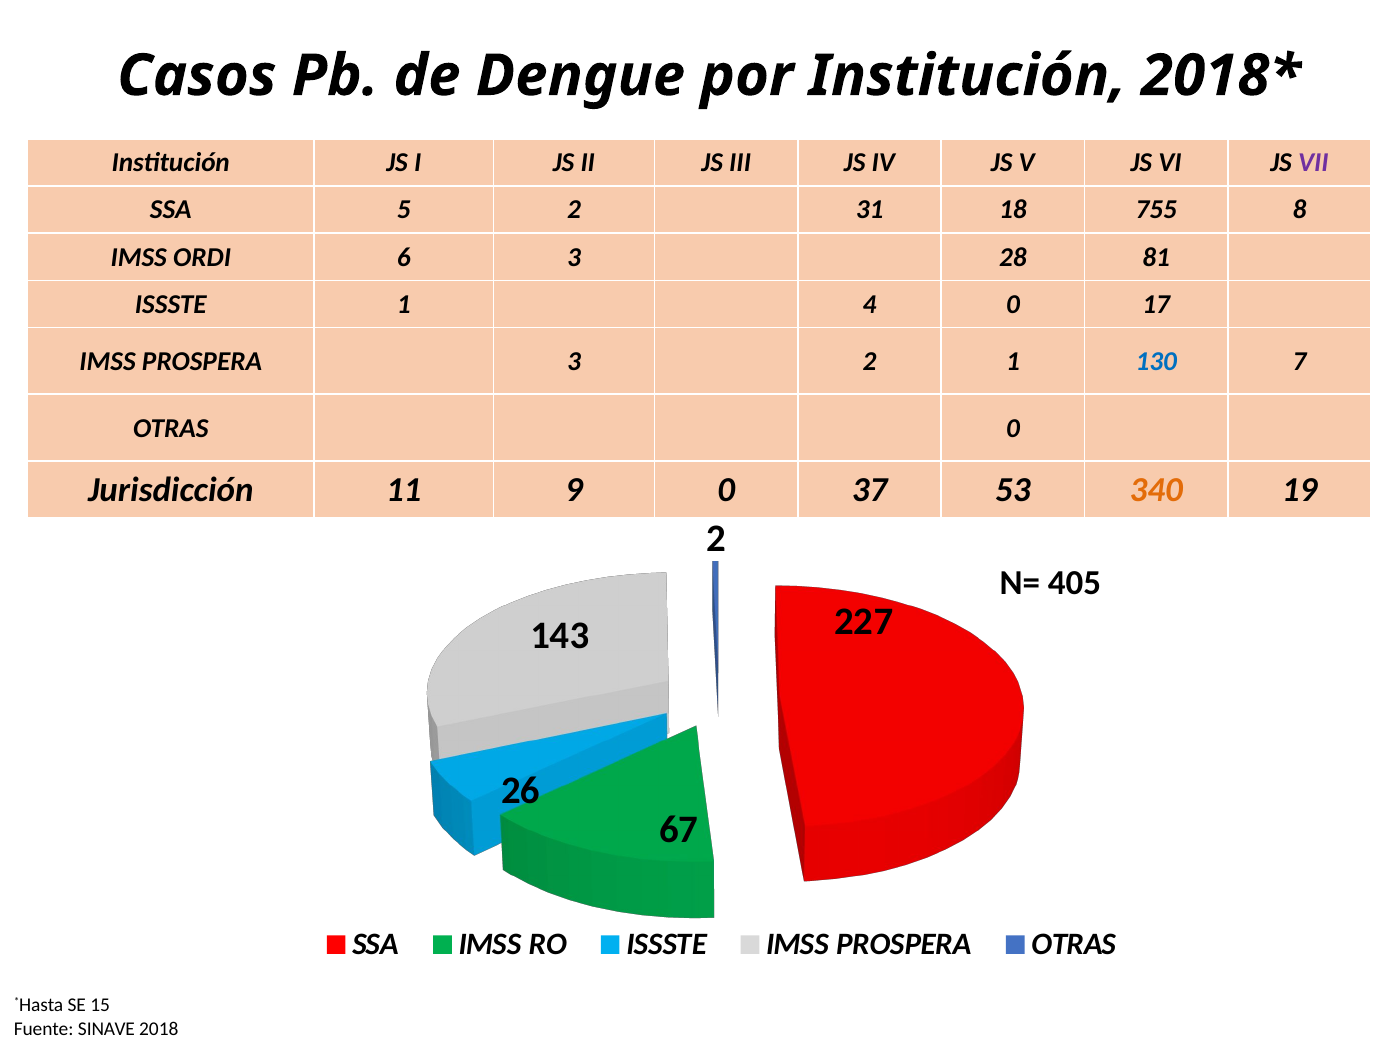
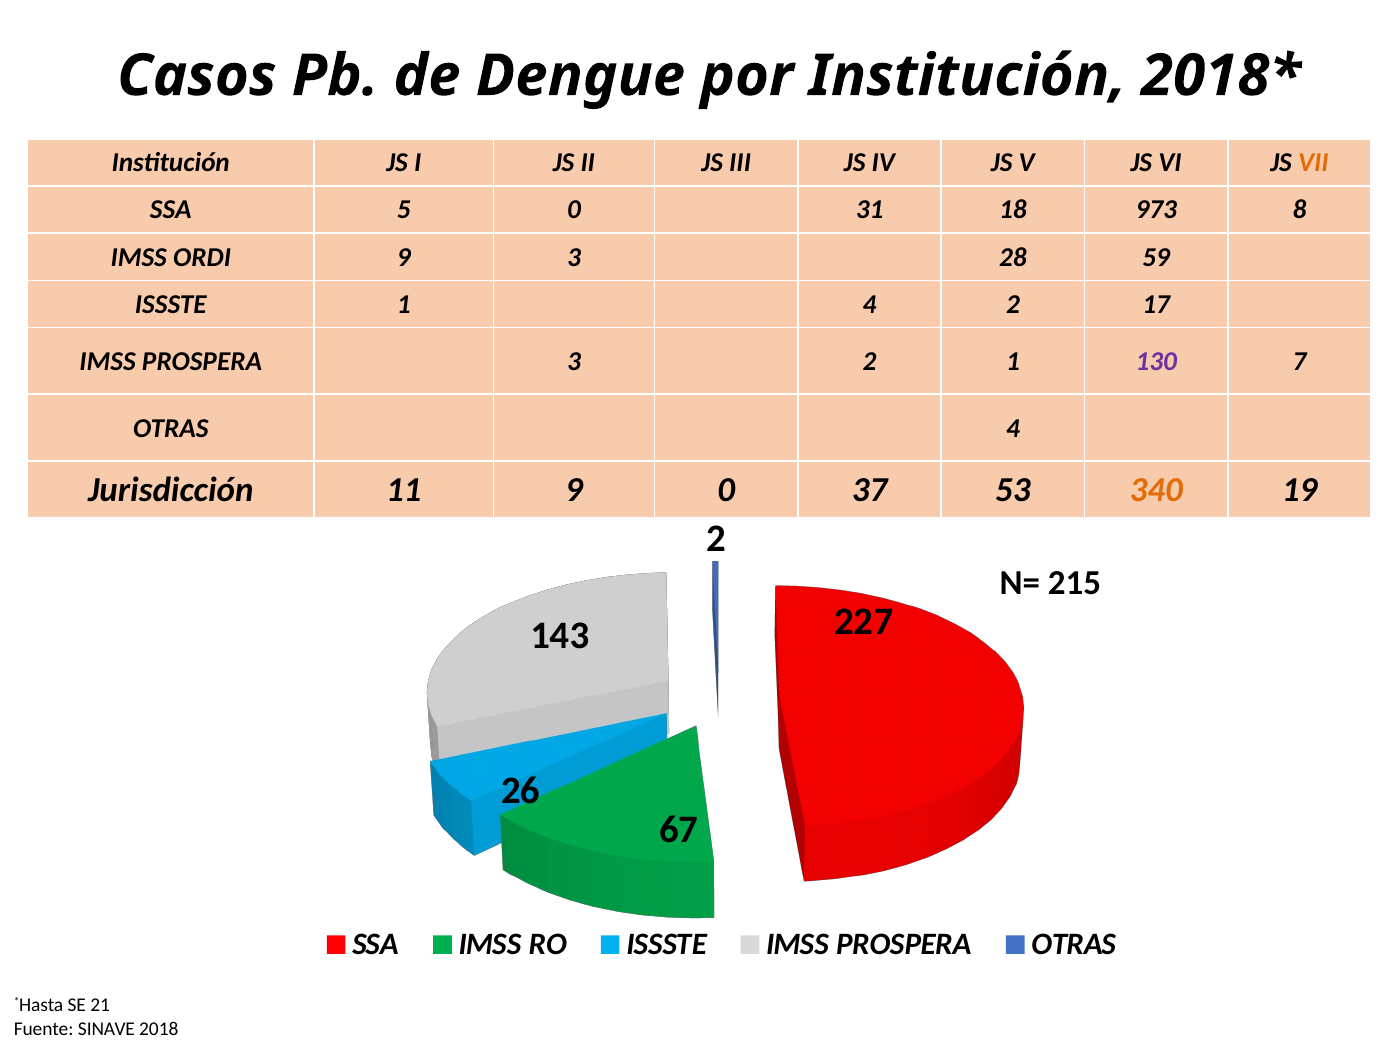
VII colour: purple -> orange (1313, 163)
5 2: 2 -> 0 (574, 210)
755: 755 -> 973 (1156, 210)
ORDI 6: 6 -> 9 (404, 257)
81: 81 -> 59 (1156, 257)
4 0: 0 -> 2 (1013, 304)
130 colour: blue -> purple (1156, 361)
OTRAS 0: 0 -> 4 (1013, 428)
405: 405 -> 215 (1074, 583)
15: 15 -> 21 (100, 1006)
